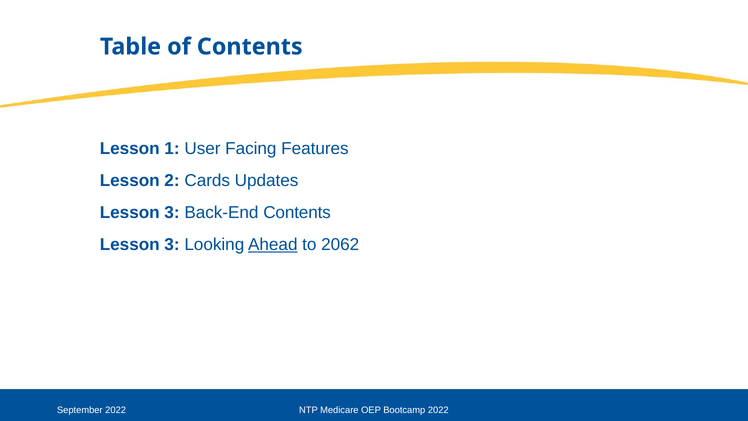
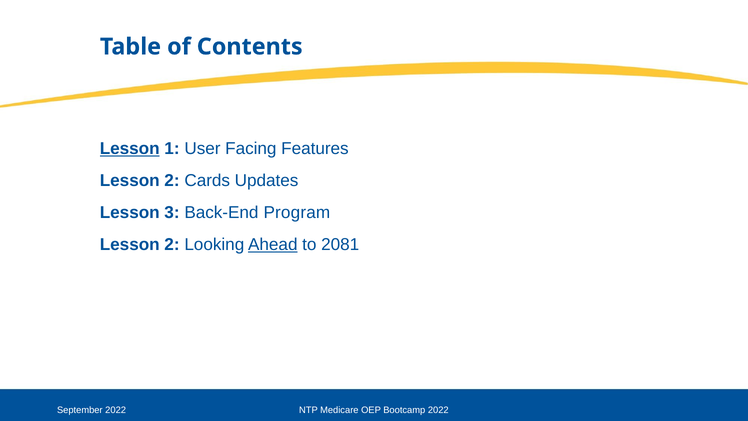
Lesson underline: none -> present (130, 149)
Back-End Contents: Contents -> Program (297, 213)
3: 3 -> 2 (172, 245)
2062: 2062 -> 2081 (340, 245)
